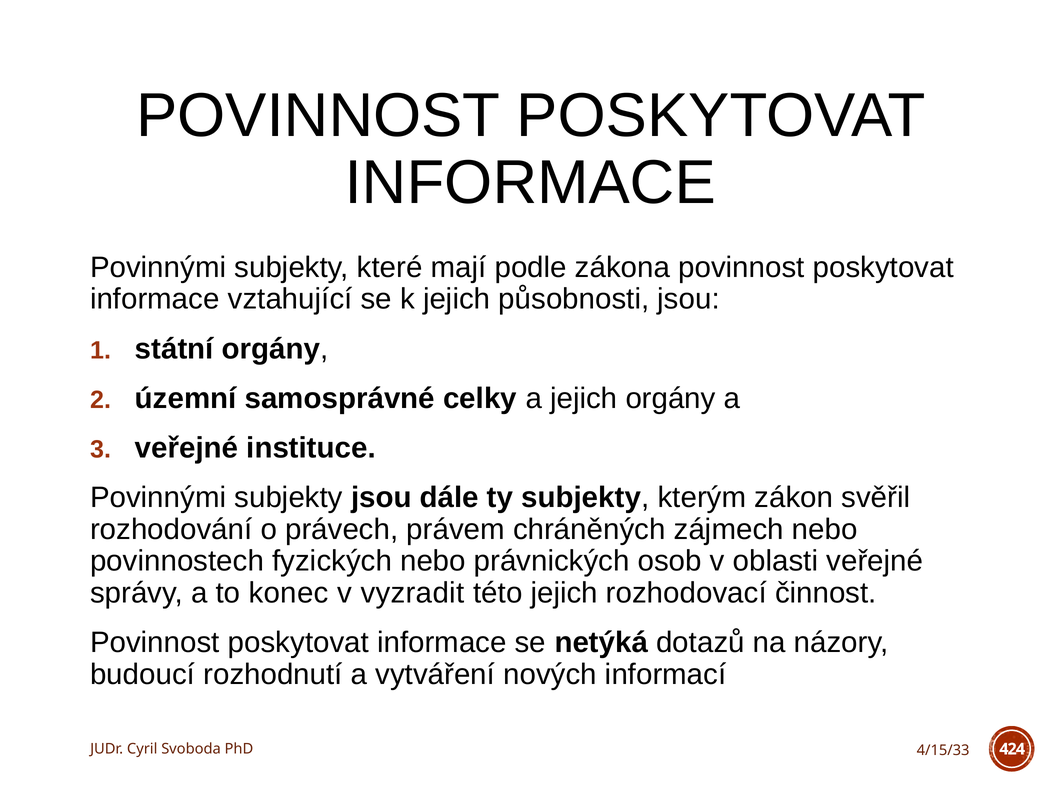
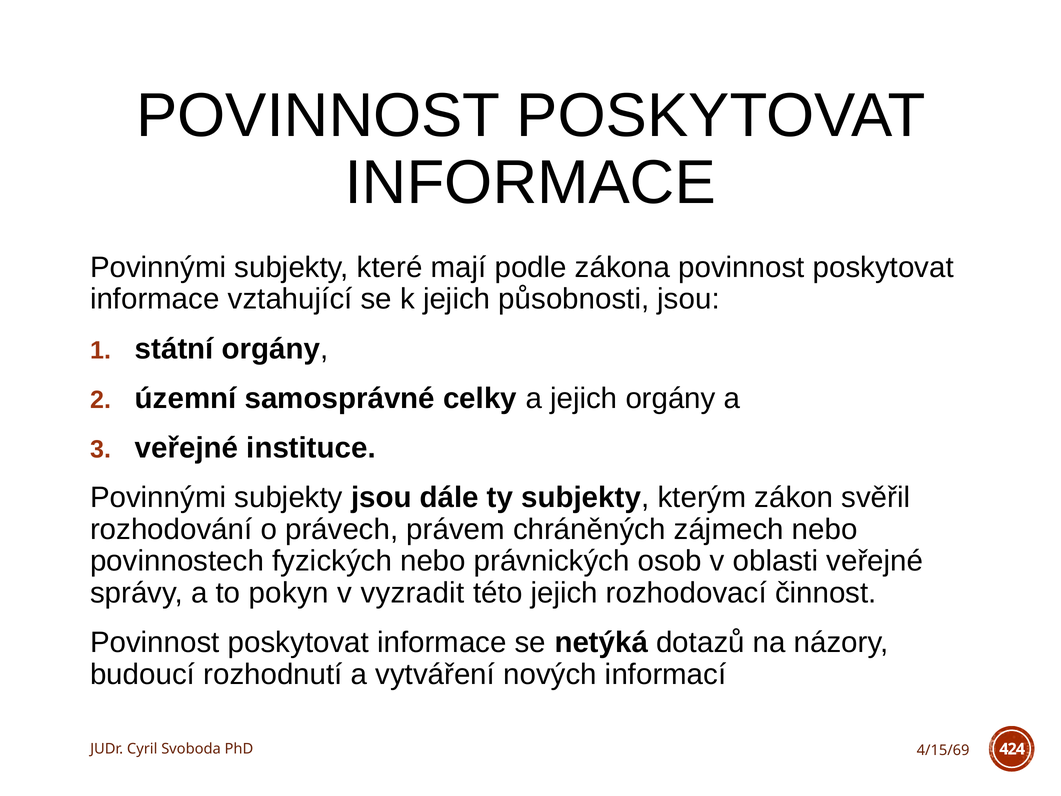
konec: konec -> pokyn (289, 593)
4/15/33: 4/15/33 -> 4/15/69 (943, 750)
